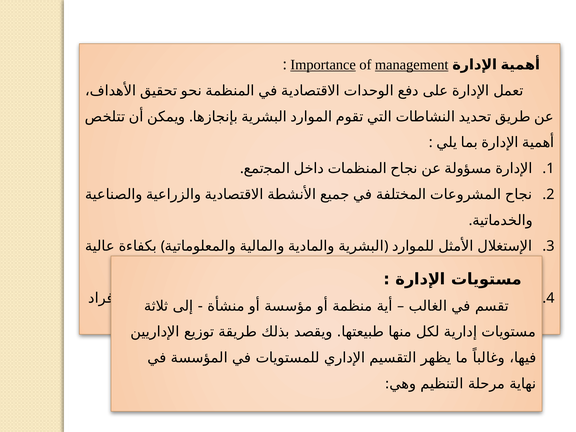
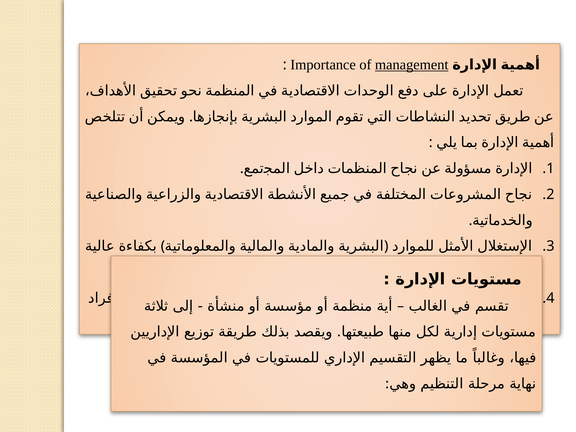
Importance underline: present -> none (323, 65)
